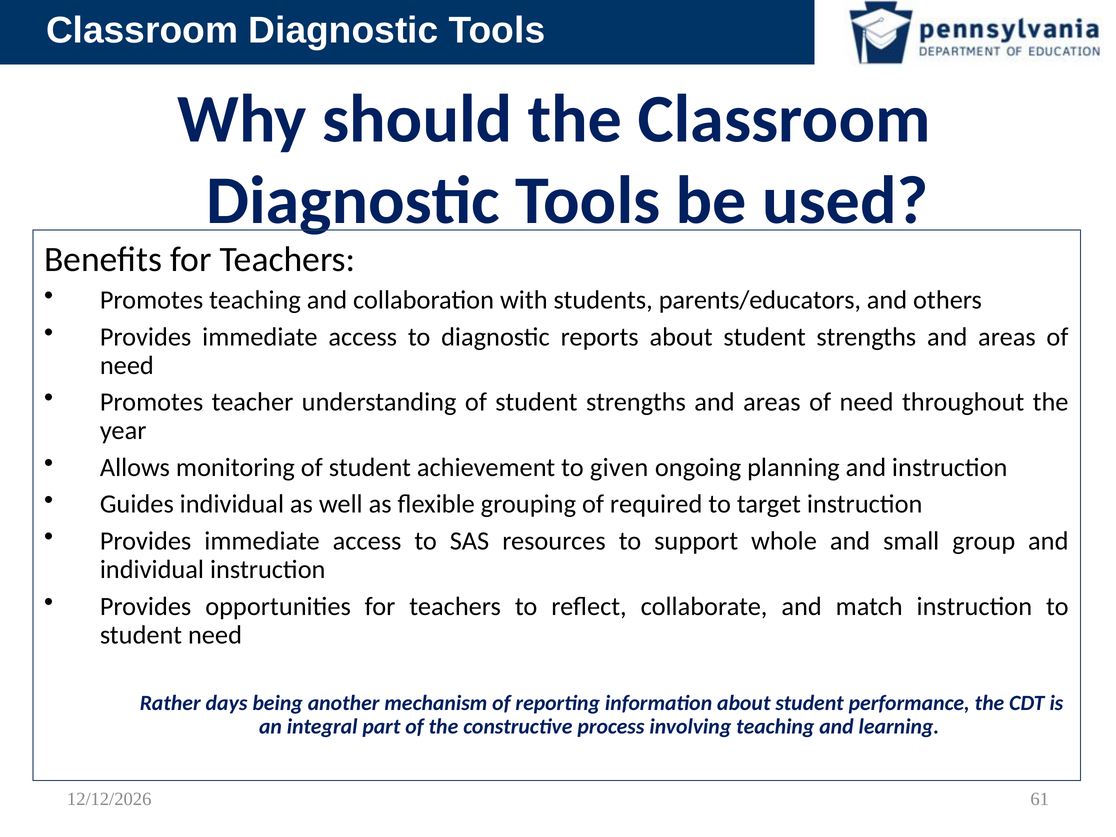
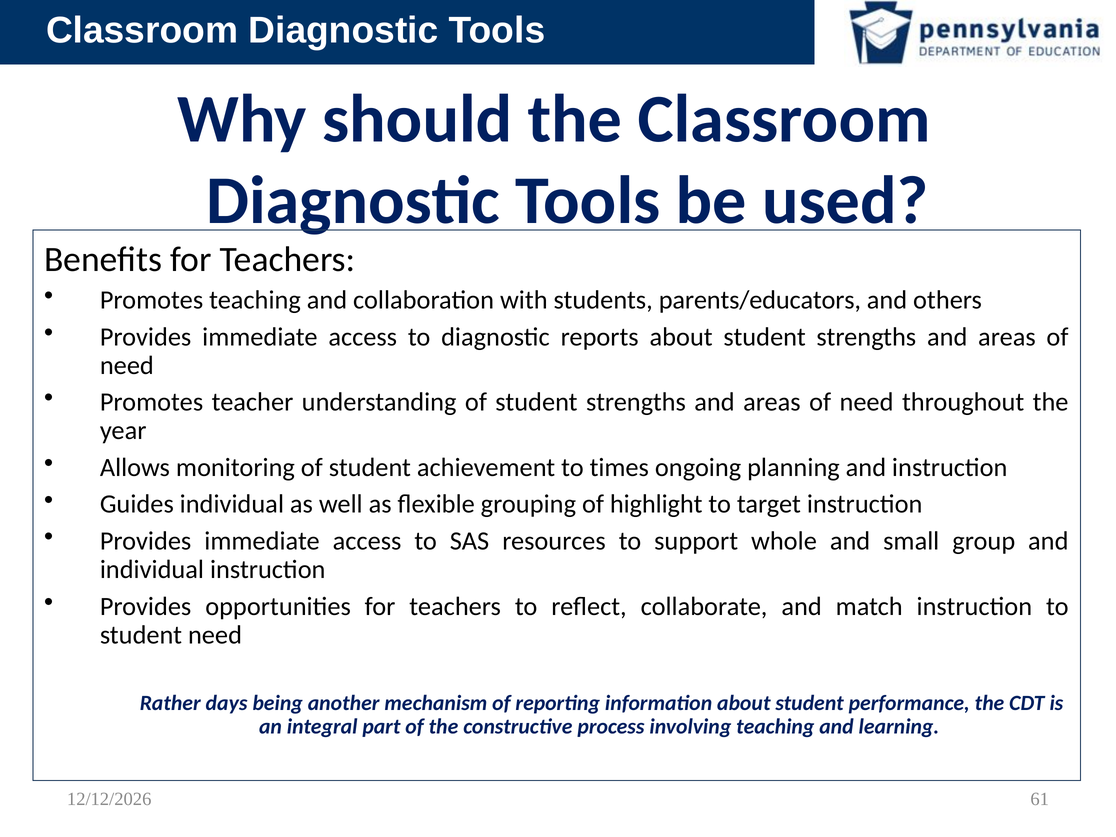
given: given -> times (619, 467)
required: required -> highlight (656, 504)
